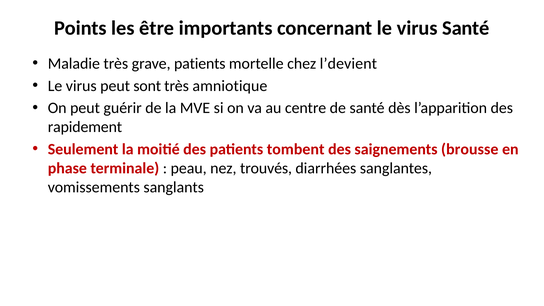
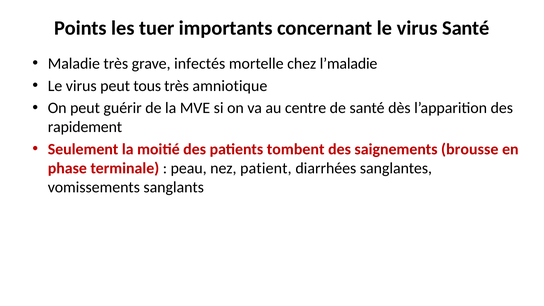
être: être -> tuer (157, 28)
grave patients: patients -> infectés (200, 64)
l’devient: l’devient -> l’maladie (349, 64)
sont: sont -> tous (147, 86)
trouvés: trouvés -> patient (266, 168)
